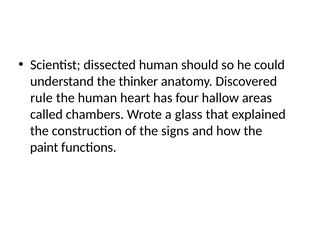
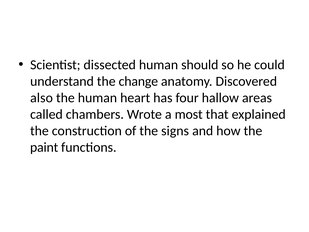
thinker: thinker -> change (138, 81)
rule: rule -> also (42, 98)
glass: glass -> most (189, 114)
